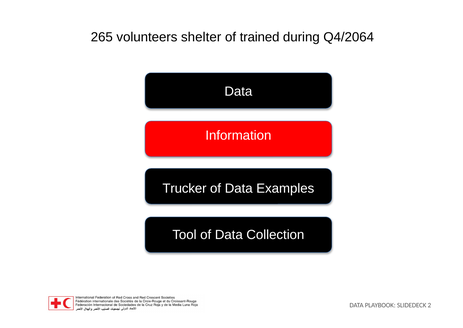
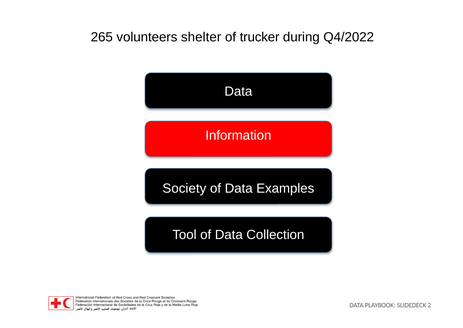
trained: trained -> trucker (260, 37)
Q4/2064: Q4/2064 -> Q4/2022 (349, 37)
Trucker: Trucker -> Society (184, 188)
